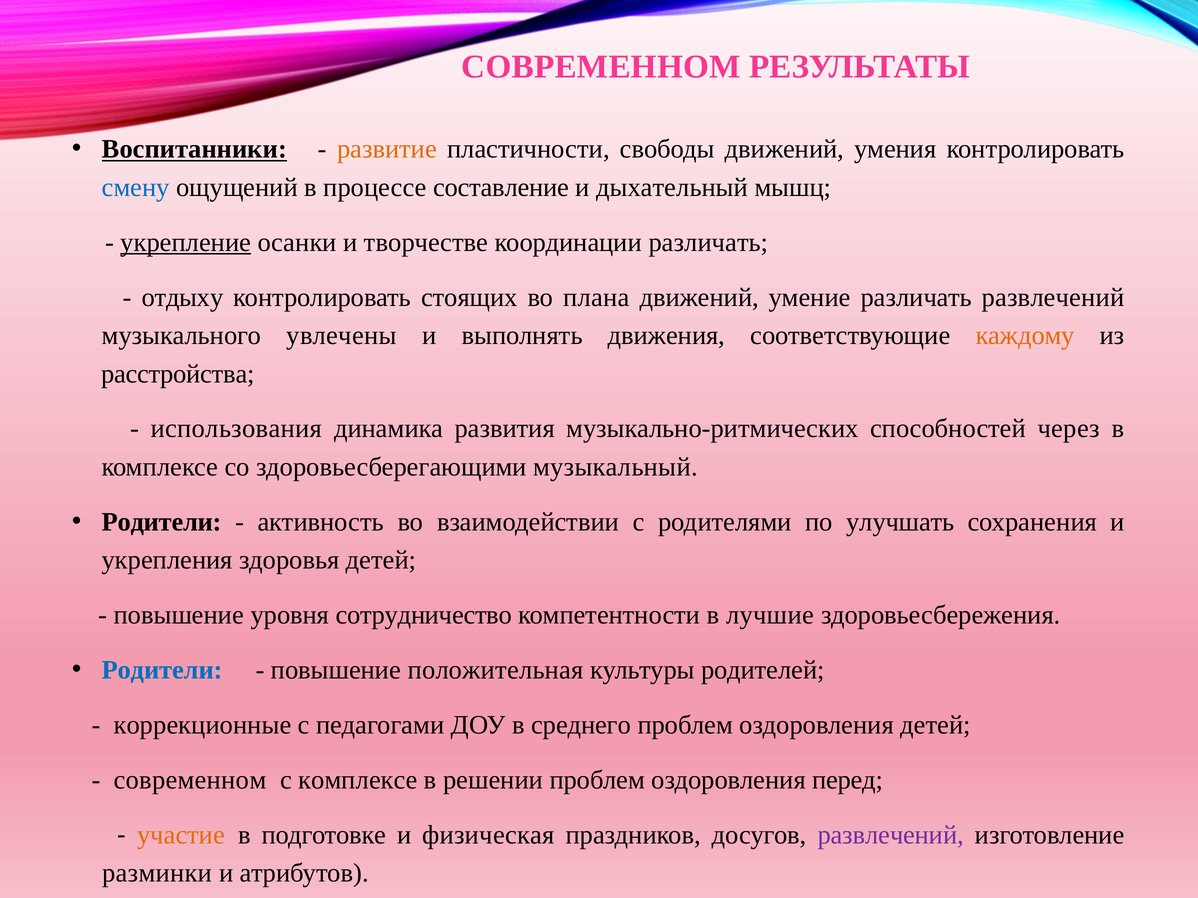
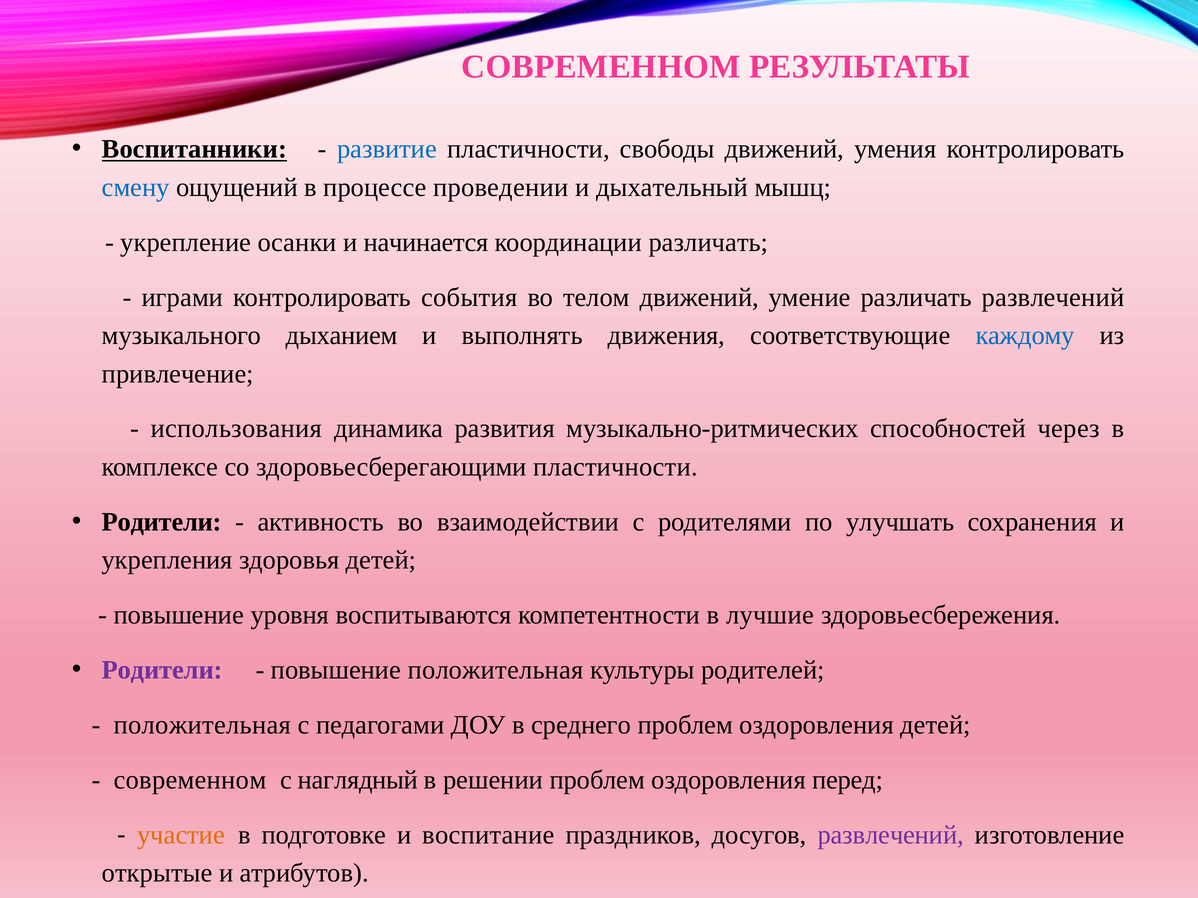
развитие colour: orange -> blue (387, 149)
составление: составление -> проведении (501, 188)
укрепление underline: present -> none (186, 242)
творчестве: творчестве -> начинается (426, 242)
отдыху: отдыху -> играми (182, 297)
стоящих: стоящих -> события (469, 297)
плана: плана -> телом (596, 297)
увлечены: увлечены -> дыханием (342, 336)
каждому colour: orange -> blue (1025, 336)
расстройства: расстройства -> привлечение (178, 374)
здоровьесберегающими музыкальный: музыкальный -> пластичности (615, 467)
сотрудничество: сотрудничество -> воспитываются (424, 615)
Родители colour: blue -> purple (162, 670)
коррекционные: коррекционные -> положительная (202, 725)
с комплексе: комплексе -> наглядный (358, 780)
физическая: физическая -> воспитание (488, 835)
разминки: разминки -> открытые (157, 874)
